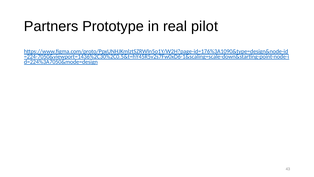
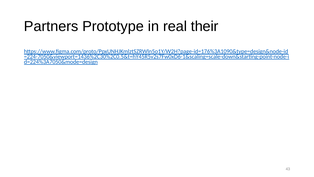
pilot: pilot -> their (205, 26)
